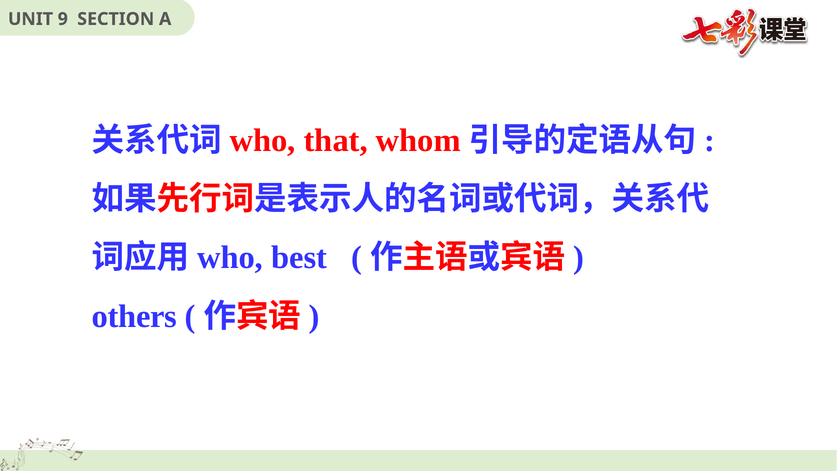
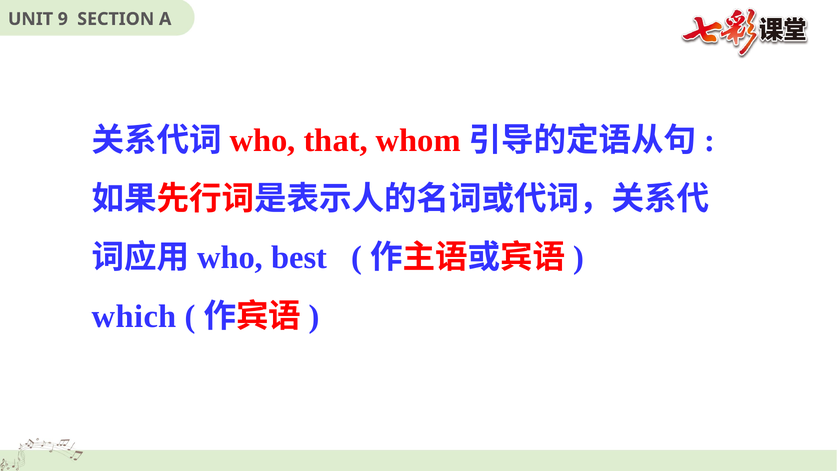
others: others -> which (134, 316)
